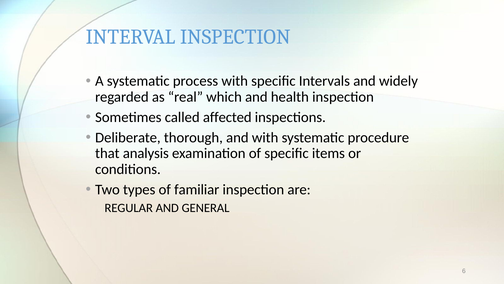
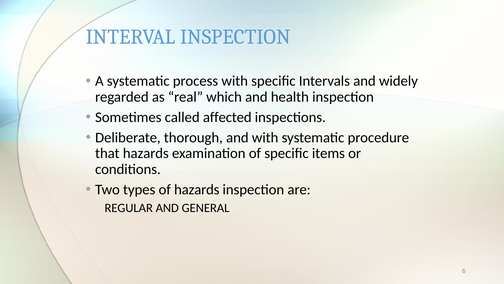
that analysis: analysis -> hazards (146, 153)
of familiar: familiar -> hazards (197, 189)
